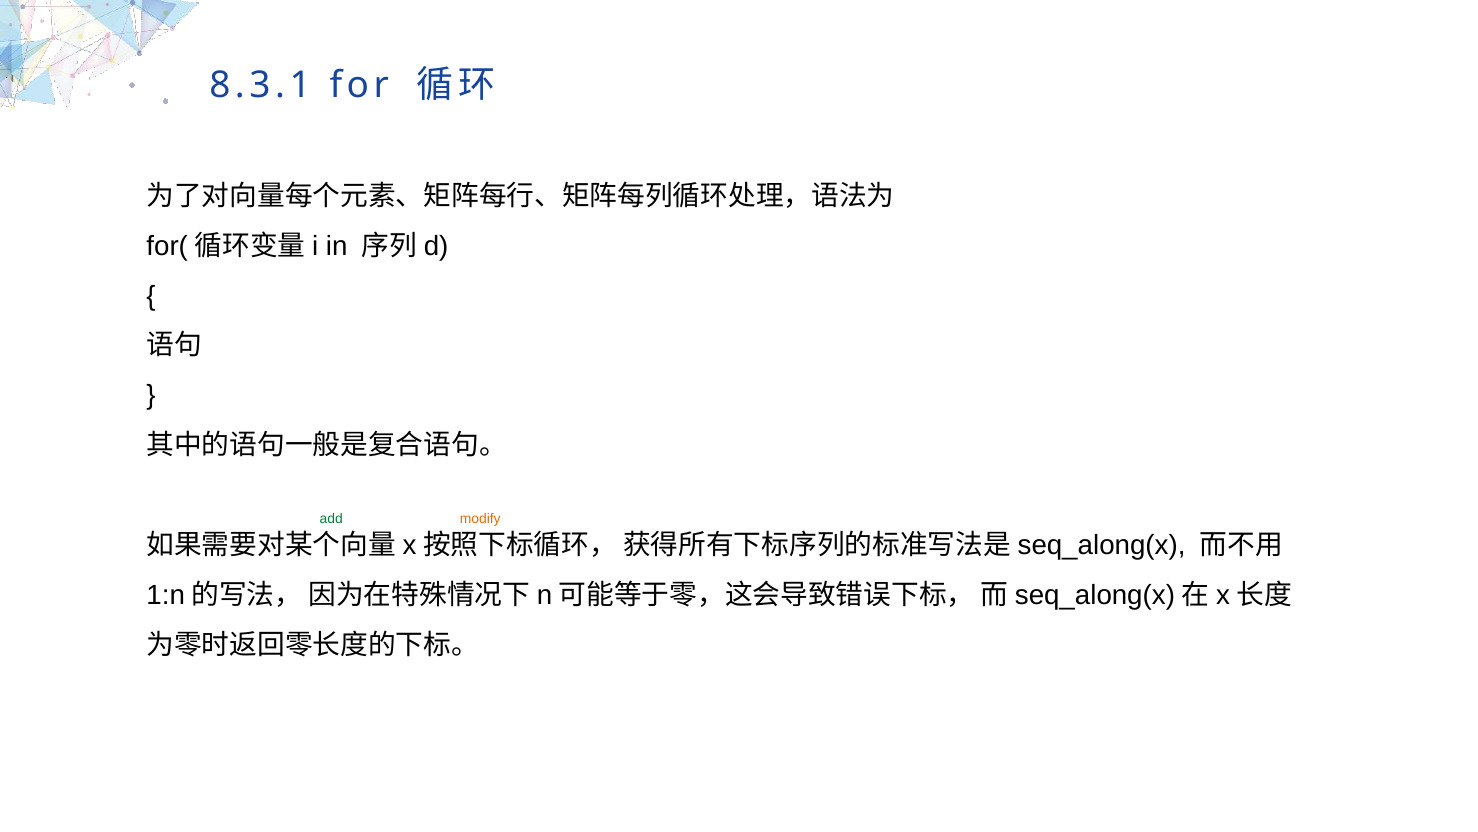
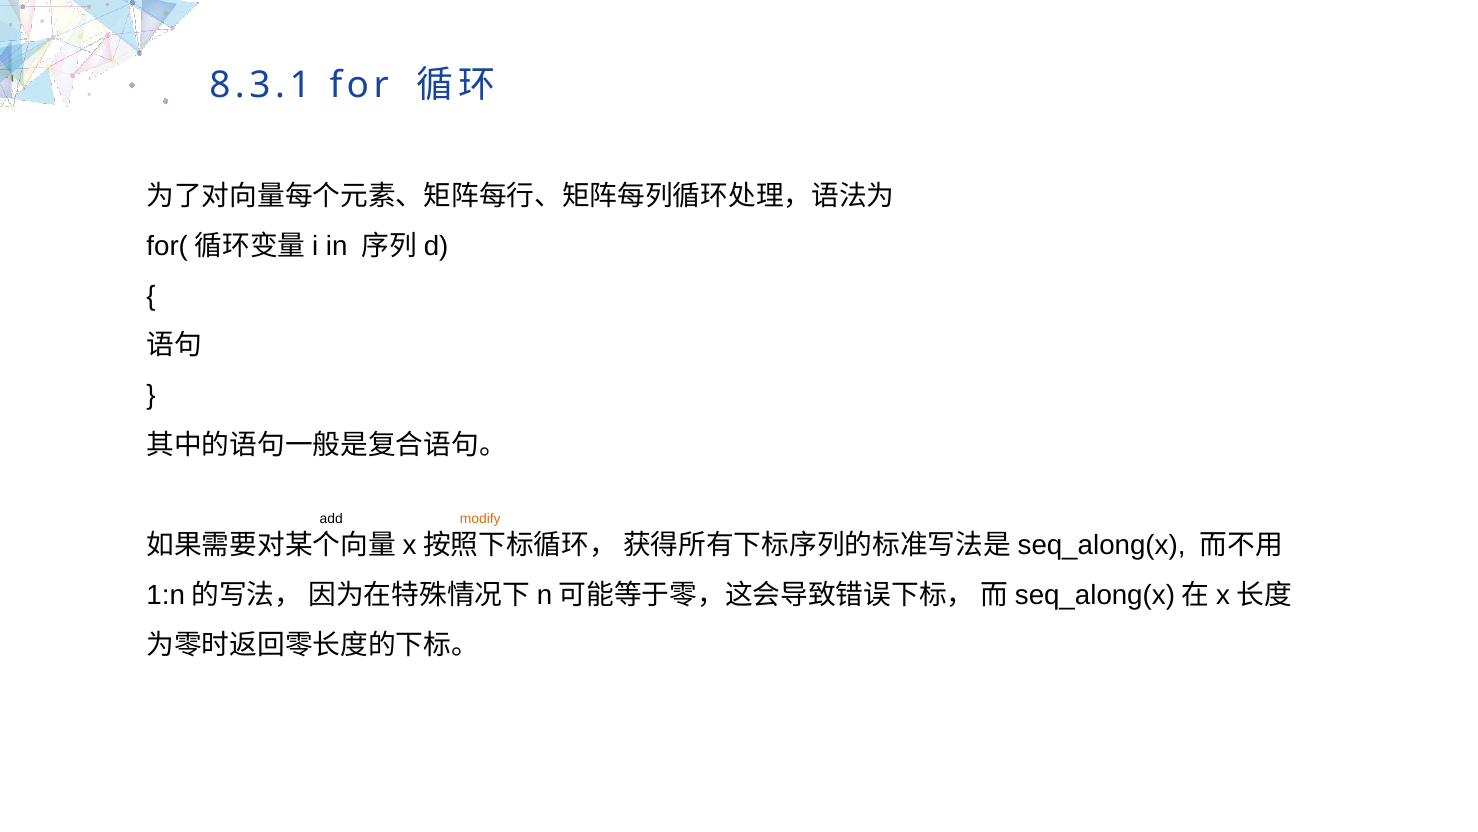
add colour: green -> black (331, 518)
